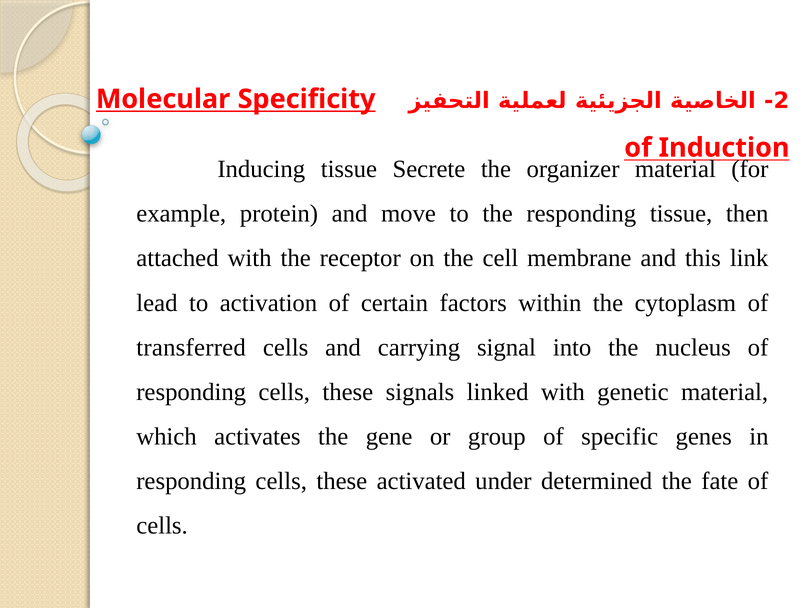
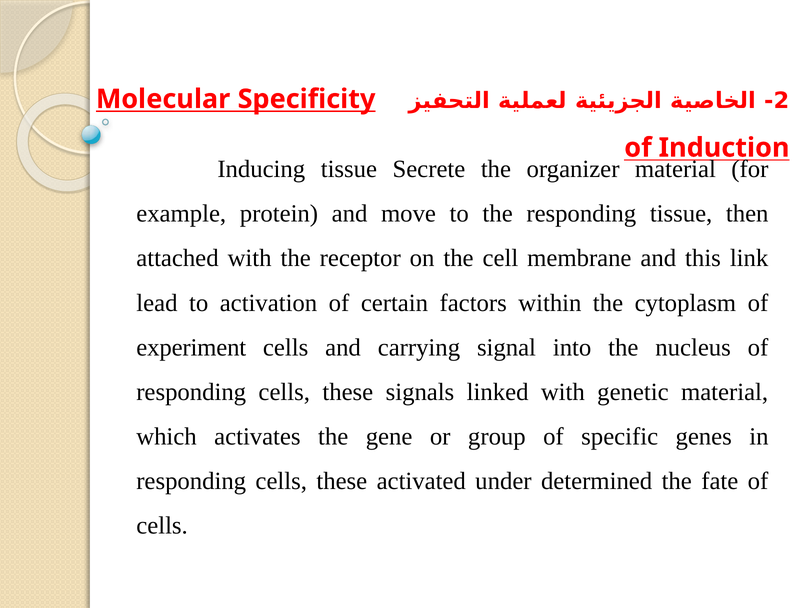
transferred: transferred -> experiment (191, 348)
